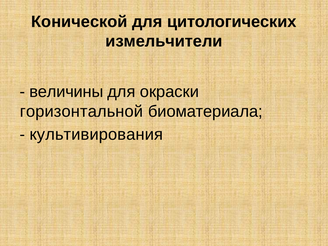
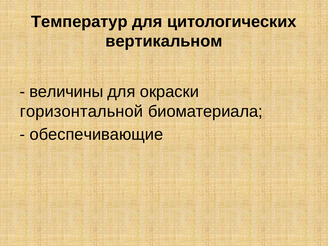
Конической: Конической -> Температур (79, 22)
измельчители: измельчители -> вертикальном (164, 41)
культивирования: культивирования -> обеспечивающие (96, 134)
